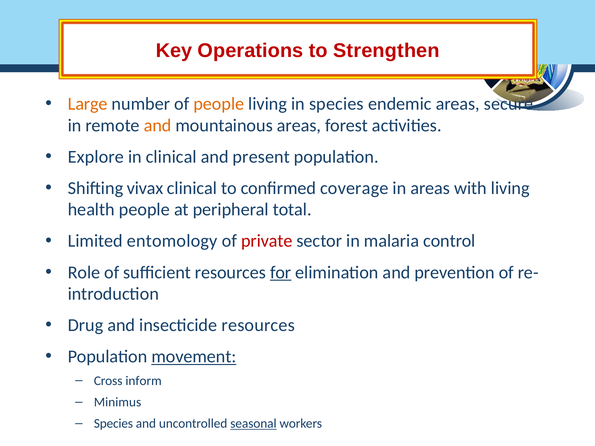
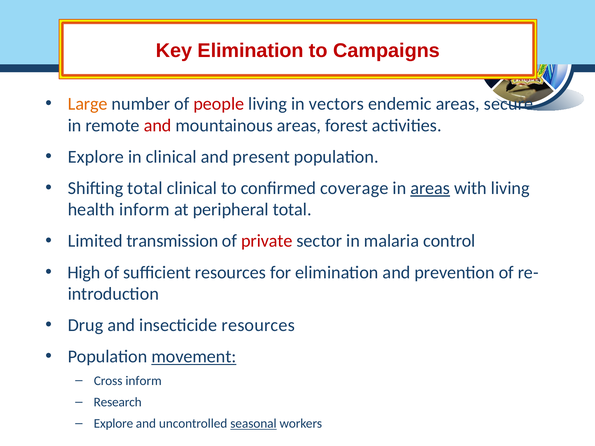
Key Operations: Operations -> Elimination (251, 51)
Strengthen: Strengthen -> Campaigns (387, 51)
people colour: orange -> red (219, 104)
in species: species -> vectors (336, 104)
and colour: orange -> red (158, 125)
Shifting vivax: vivax -> total (145, 188)
areas underline: none -> present (430, 188)
health people: people -> inform (144, 210)
entomology: entomology -> transmission (172, 241)
Role: Role -> High (84, 273)
for underline: present -> none (281, 273)
Minimus: Minimus -> Research (118, 402)
Species: Species -> Explore (113, 424)
